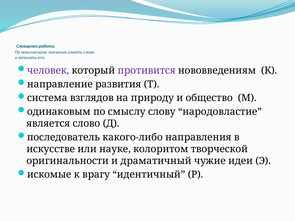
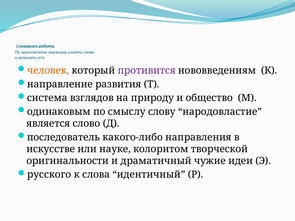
человек colour: purple -> orange (48, 70)
искомые: искомые -> русского (49, 175)
врагу: врагу -> слова (96, 175)
